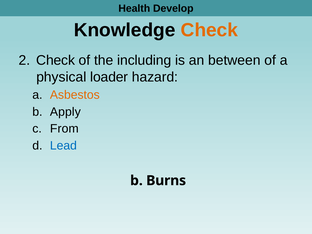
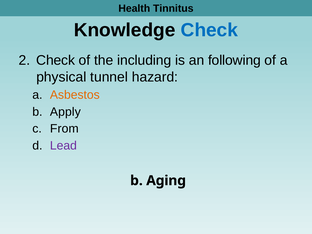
Develop: Develop -> Tinnitus (173, 9)
Check colour: orange -> blue (209, 30)
between: between -> following (234, 60)
loader: loader -> tunnel (109, 77)
Lead colour: blue -> purple (63, 146)
Burns: Burns -> Aging (166, 181)
